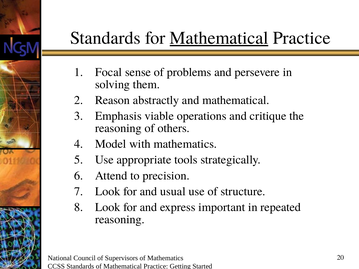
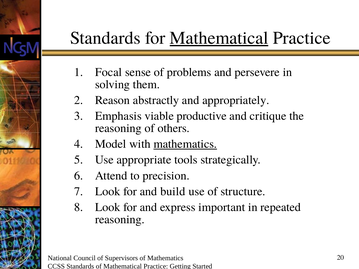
and mathematical: mathematical -> appropriately (236, 100)
operations: operations -> productive (202, 116)
mathematics underline: none -> present (185, 144)
usual: usual -> build (173, 192)
